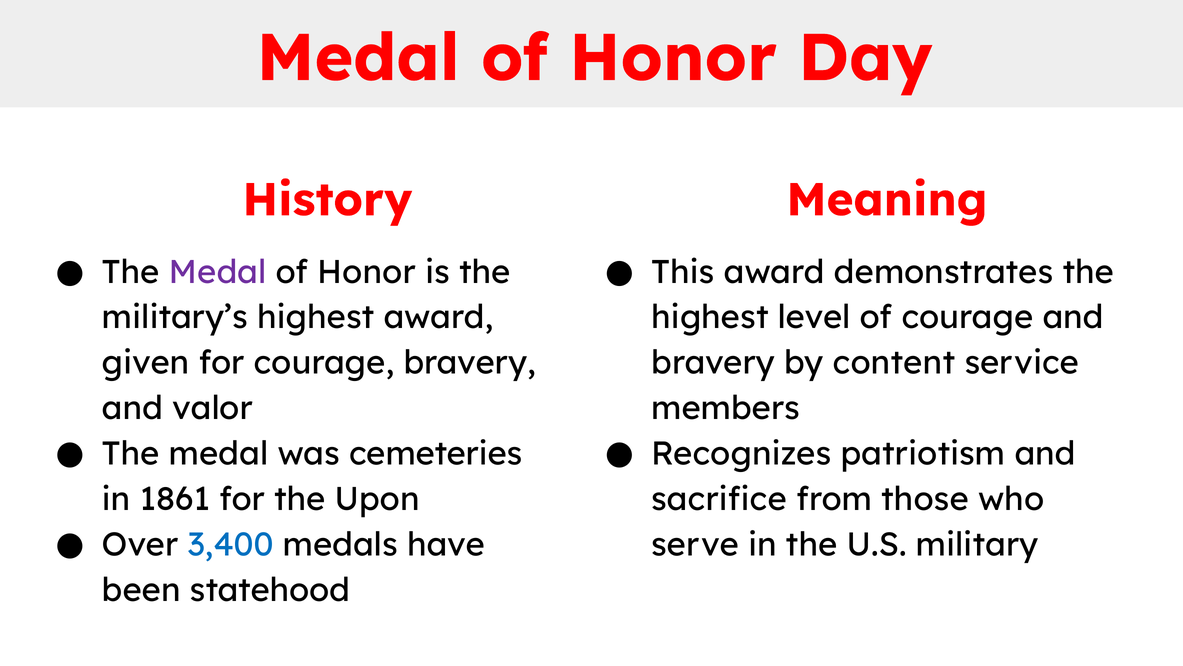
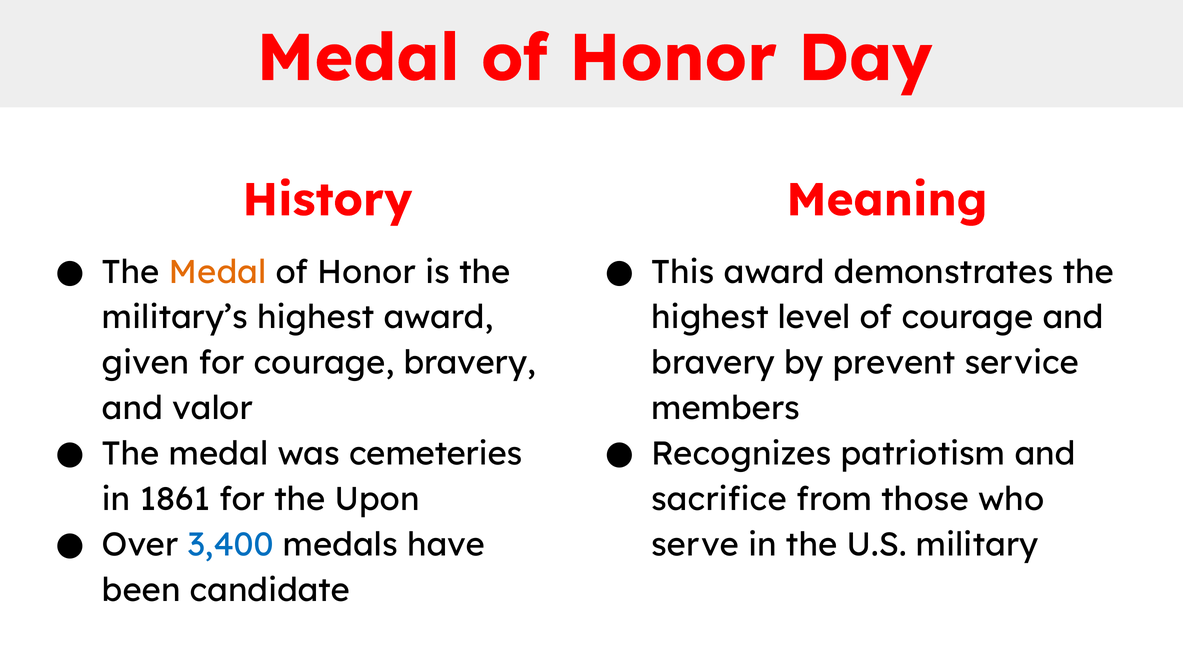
Medal colour: purple -> orange (218, 272)
content: content -> prevent (894, 363)
statehood: statehood -> candidate (270, 590)
